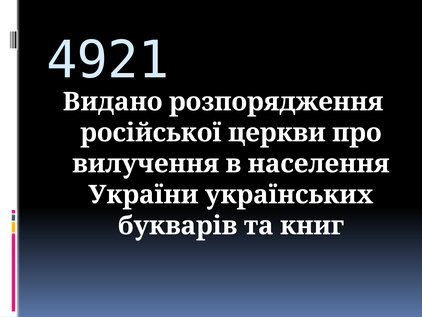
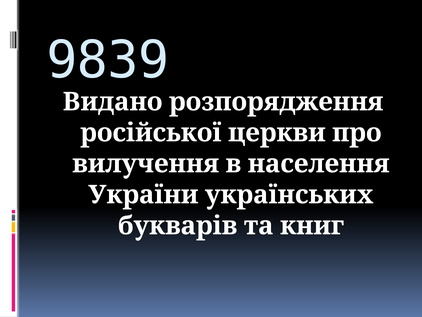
4921: 4921 -> 9839 (108, 60)
